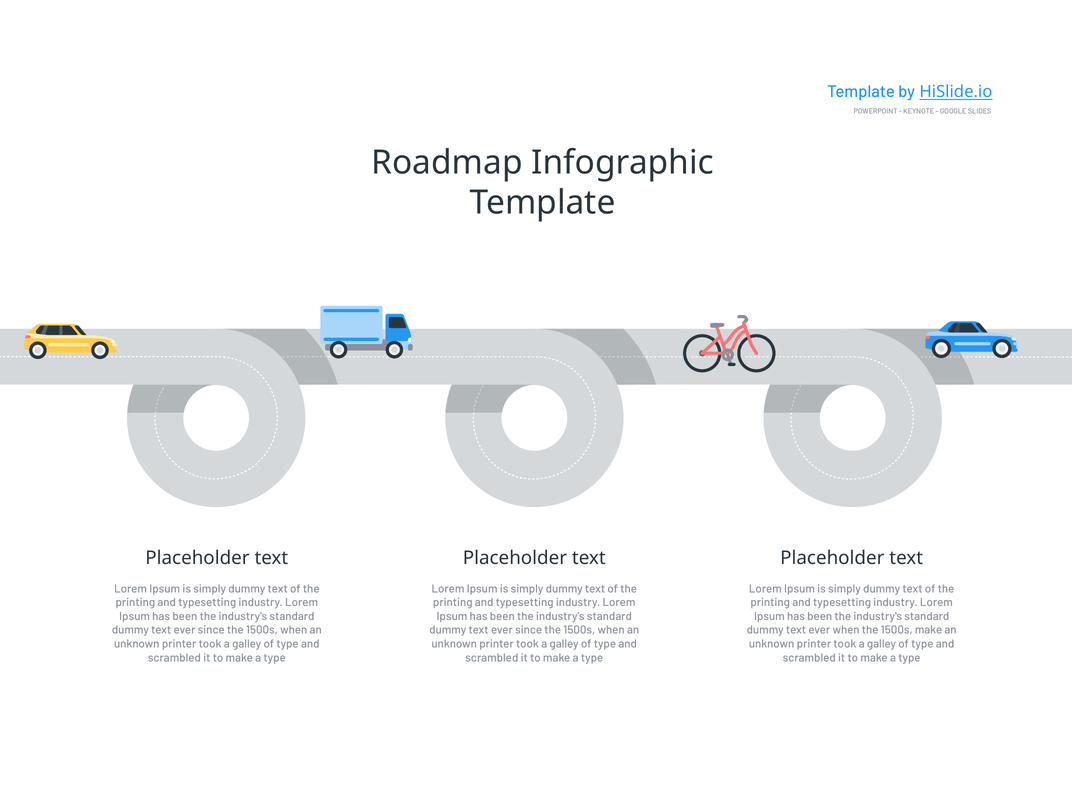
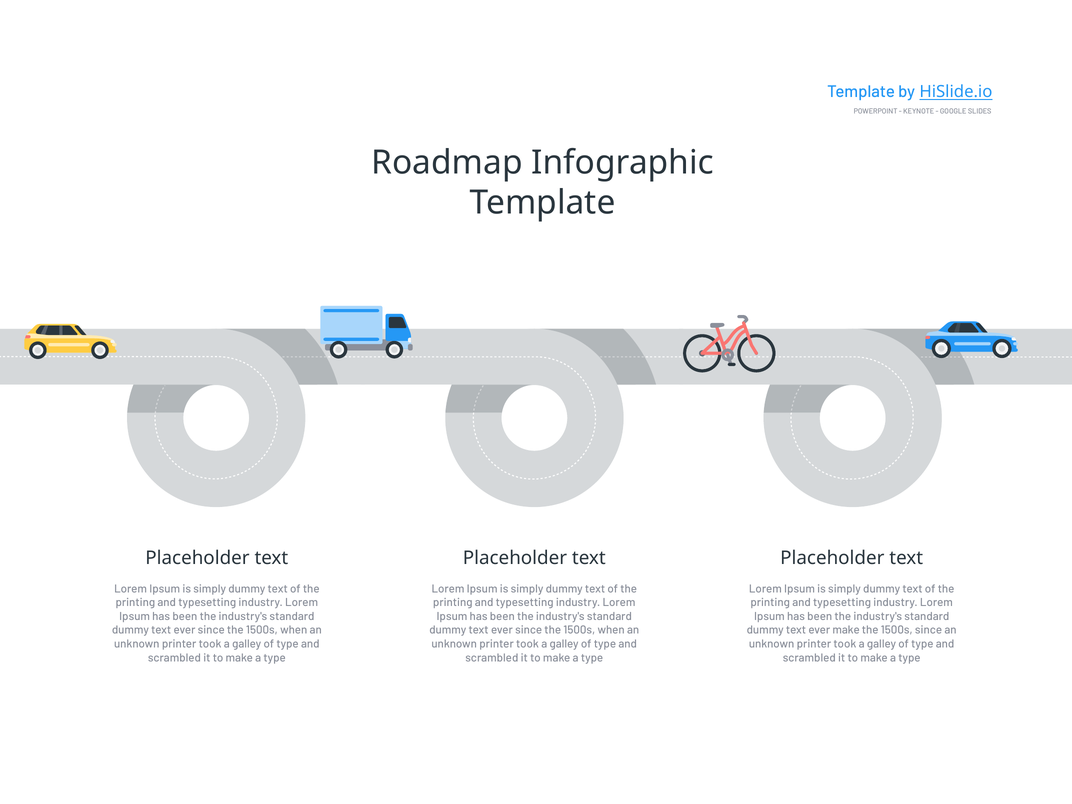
ever when: when -> make (846, 630)
1500s make: make -> since (929, 630)
